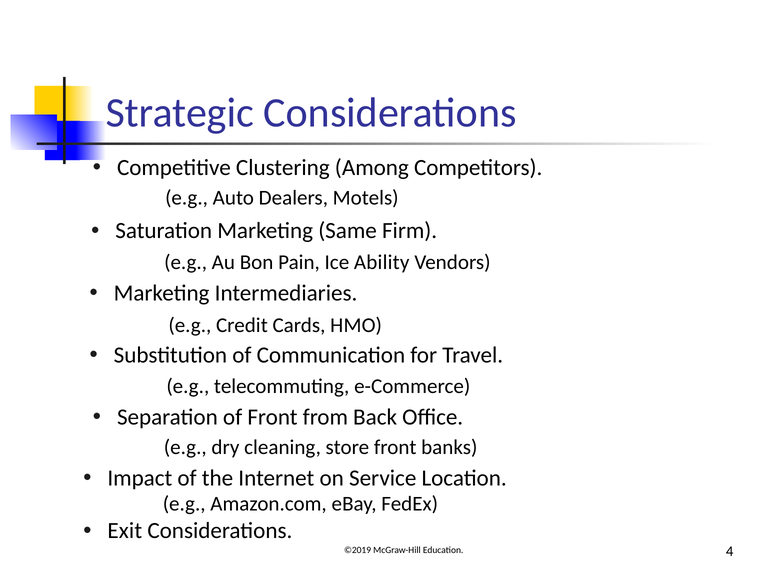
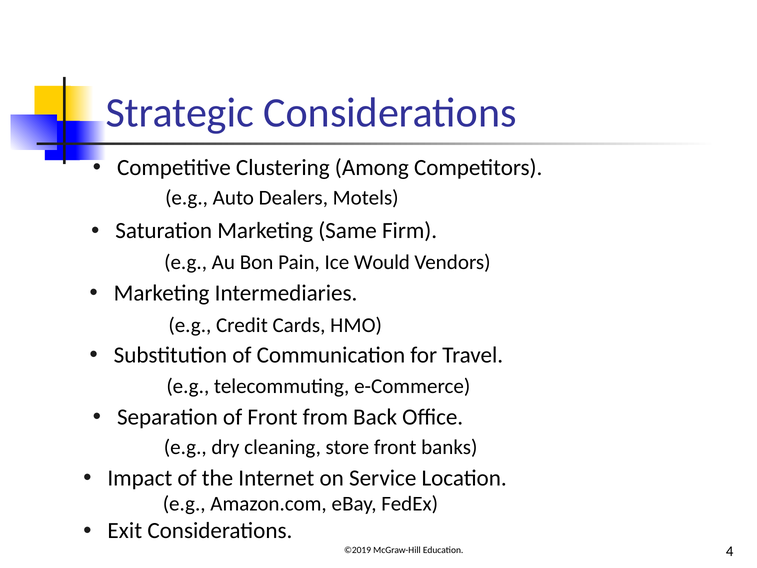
Ability: Ability -> Would (382, 262)
